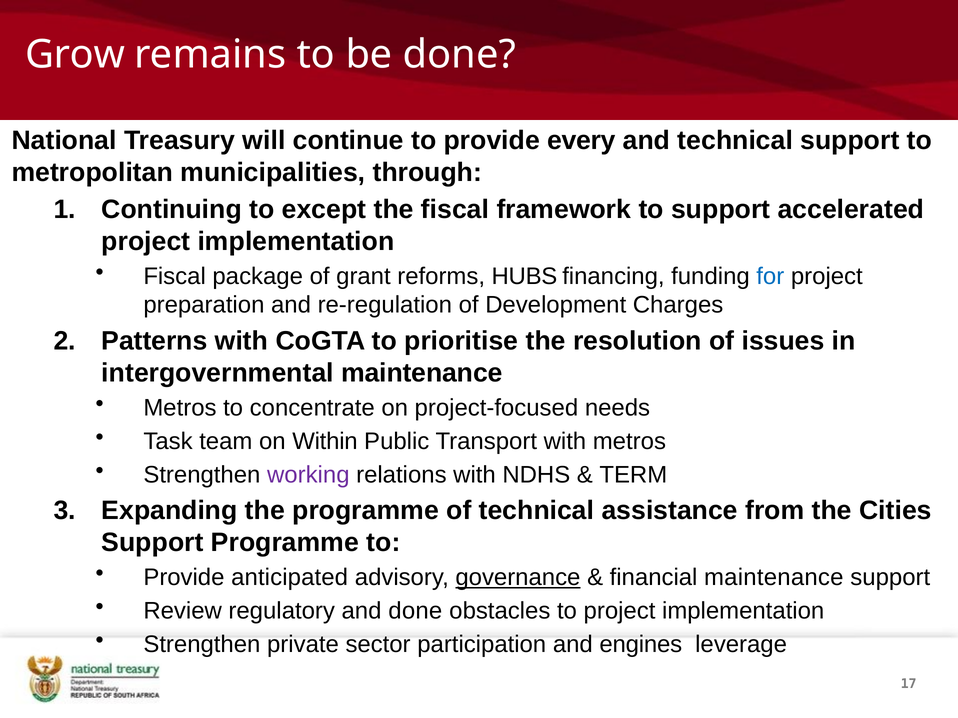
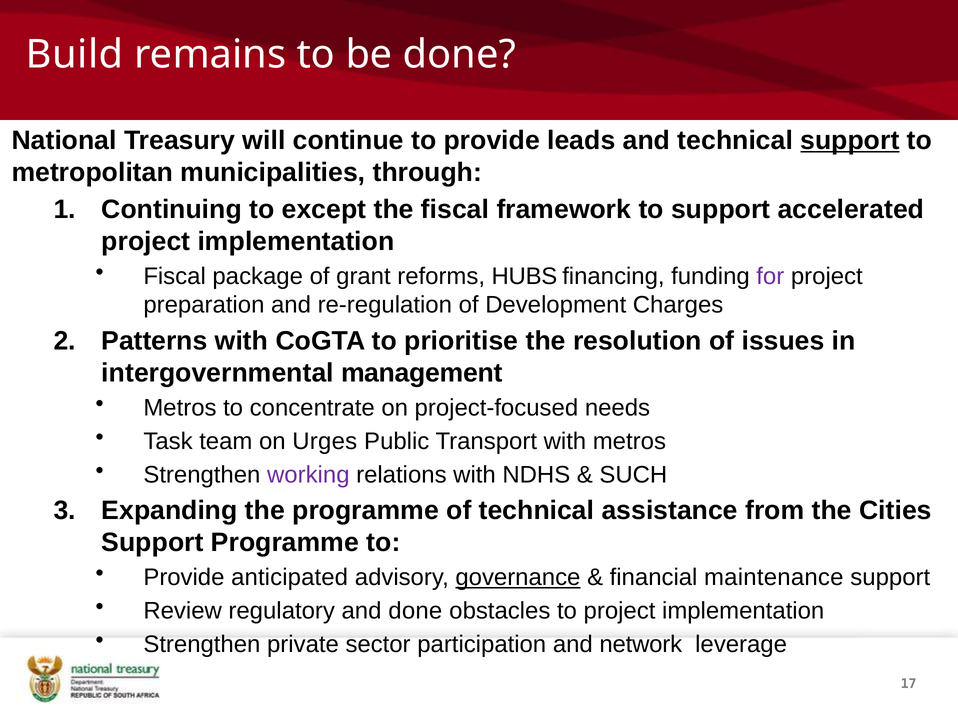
Grow: Grow -> Build (75, 55)
every: every -> leads (581, 140)
support underline: none -> present (850, 140)
for colour: blue -> purple (770, 277)
intergovernmental maintenance: maintenance -> management (422, 373)
Within: Within -> Urges (325, 442)
TERM: TERM -> SUCH (633, 475)
engines: engines -> network (641, 645)
